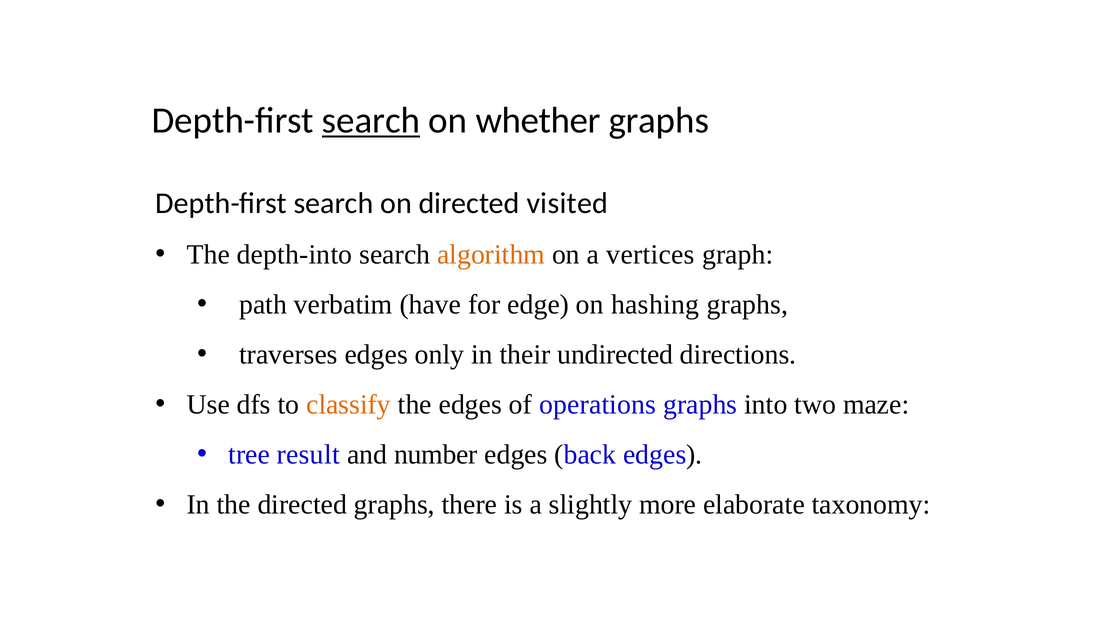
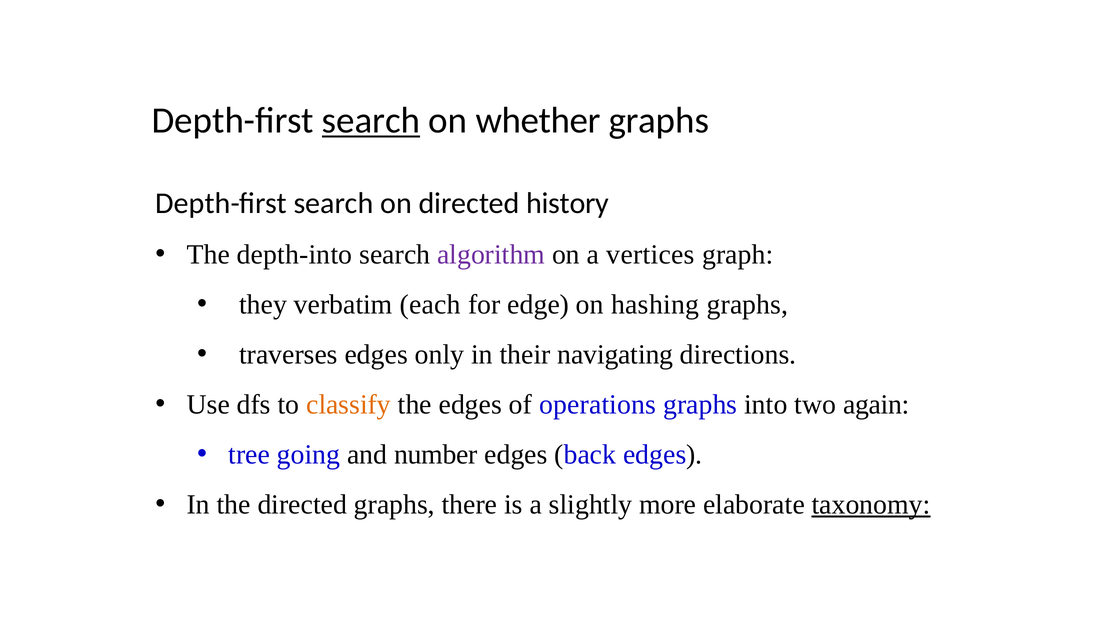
visited: visited -> history (568, 203)
algorithm colour: orange -> purple (491, 254)
path: path -> they (263, 304)
have: have -> each (430, 304)
undirected: undirected -> navigating (615, 354)
maze: maze -> again (876, 404)
result: result -> going (308, 454)
taxonomy underline: none -> present (871, 504)
